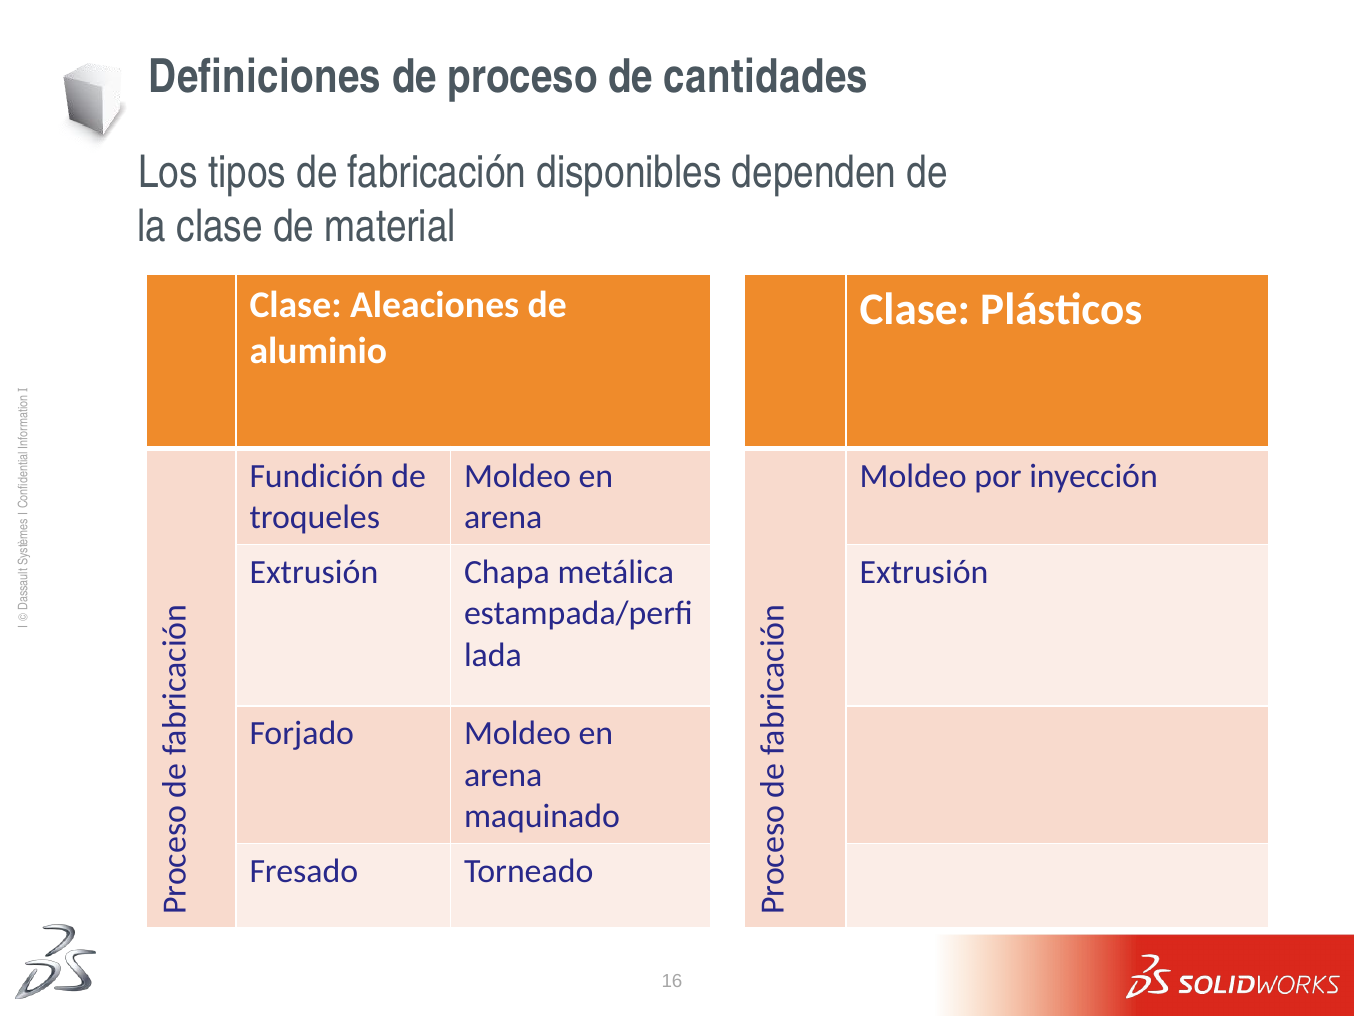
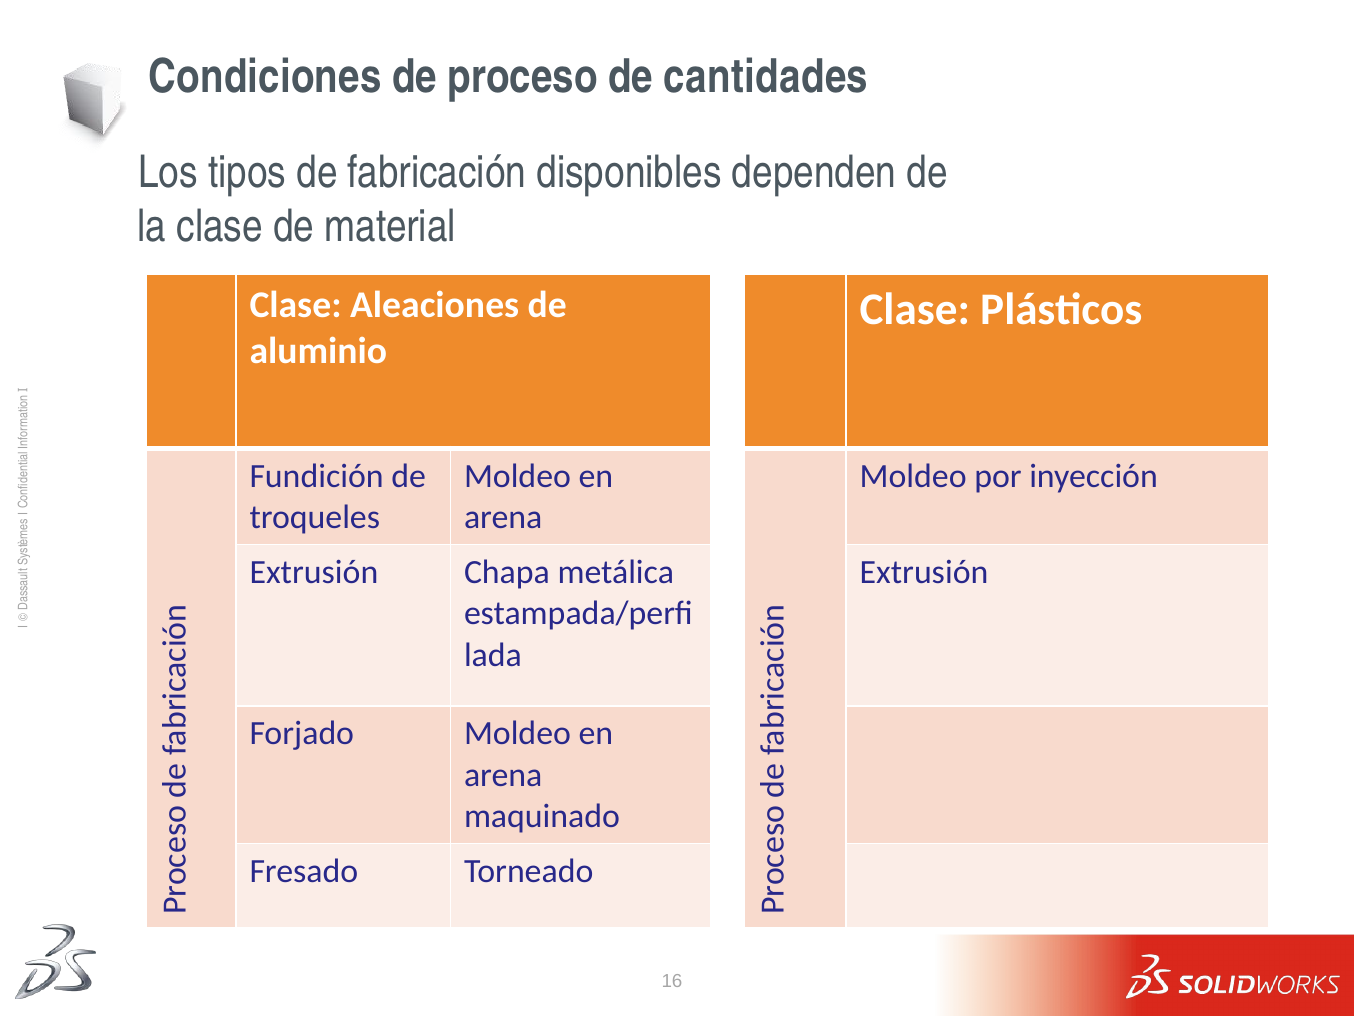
Definiciones: Definiciones -> Condiciones (265, 77)
